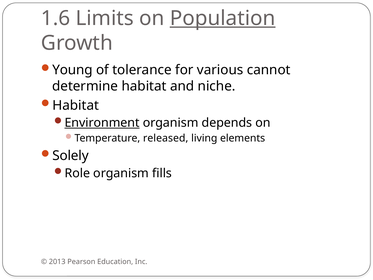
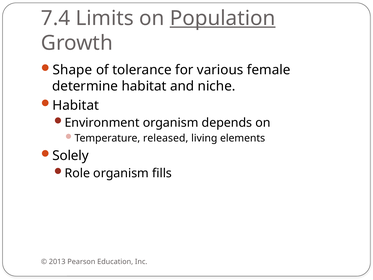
1.6: 1.6 -> 7.4 (56, 18)
Young: Young -> Shape (72, 70)
cannot: cannot -> female (269, 70)
Environment underline: present -> none (102, 123)
